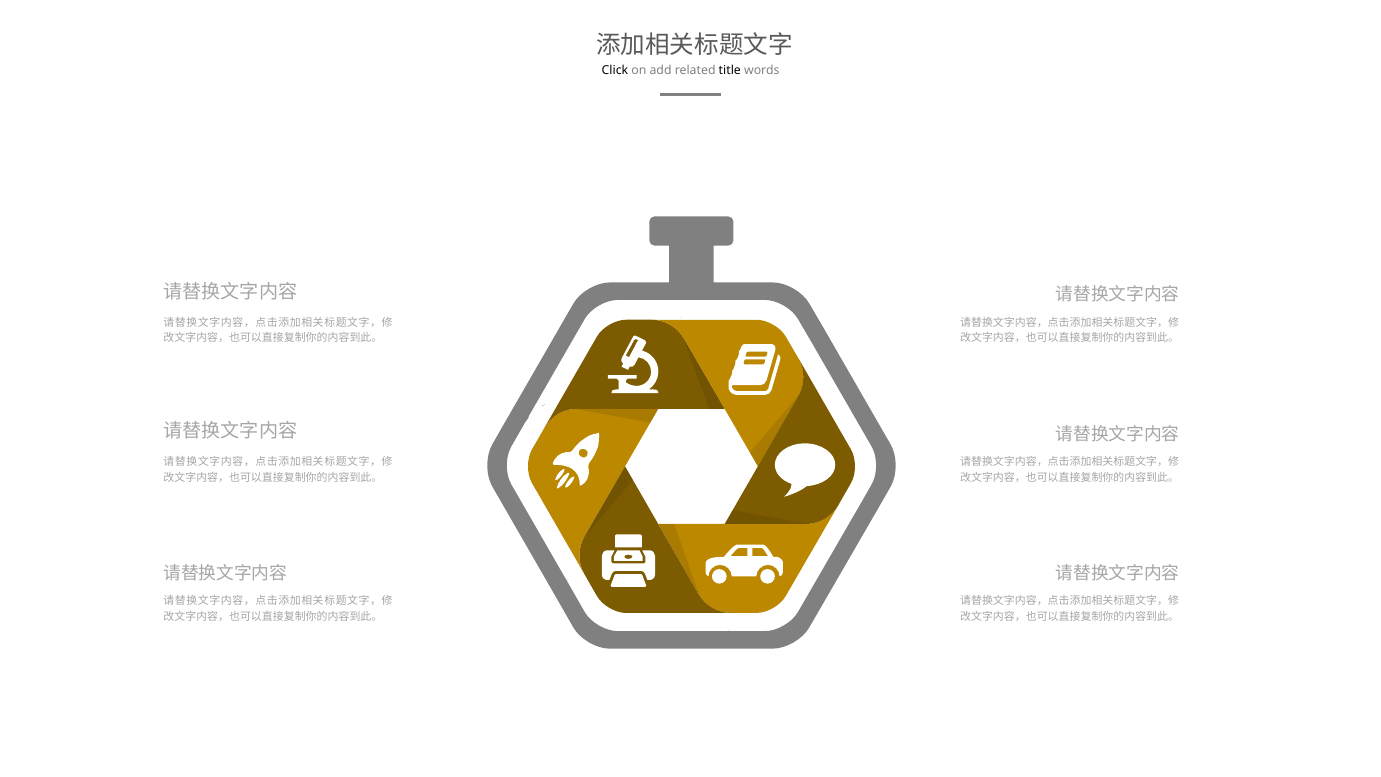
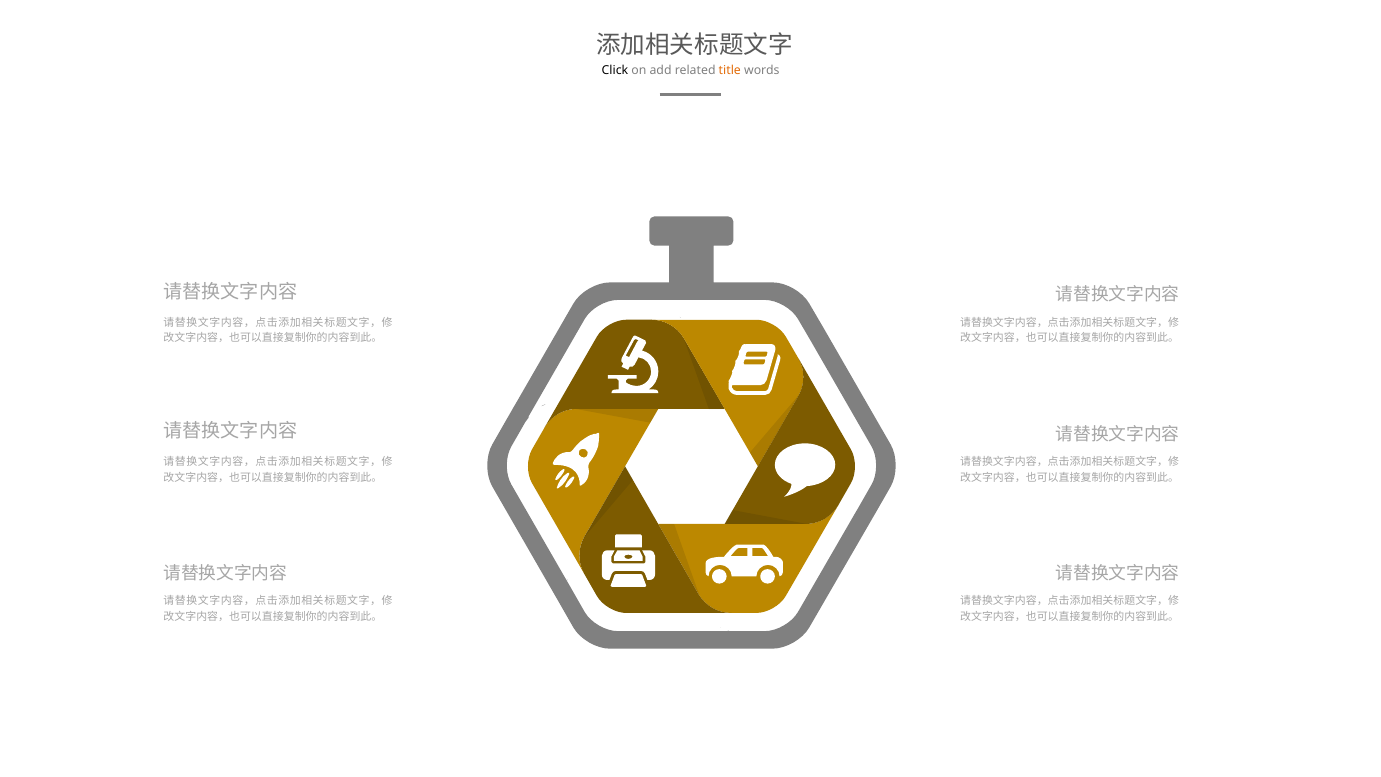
title colour: black -> orange (730, 71)
